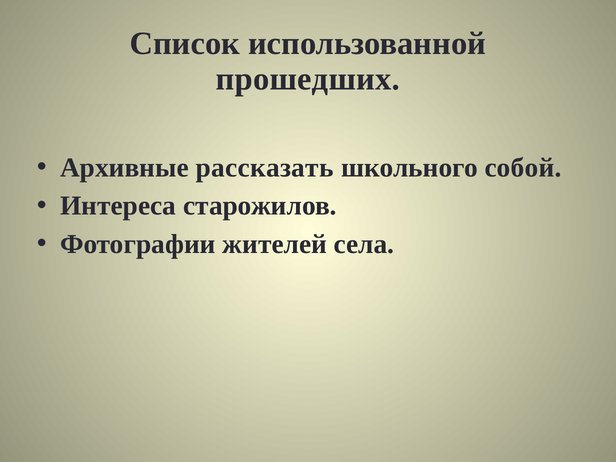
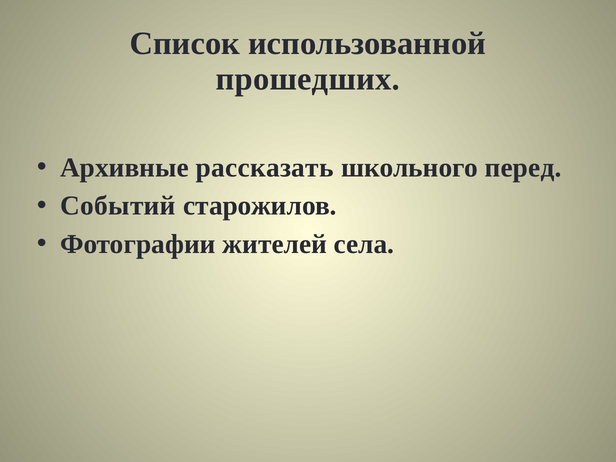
собой: собой -> перед (523, 168)
Интереса: Интереса -> Событий (118, 206)
